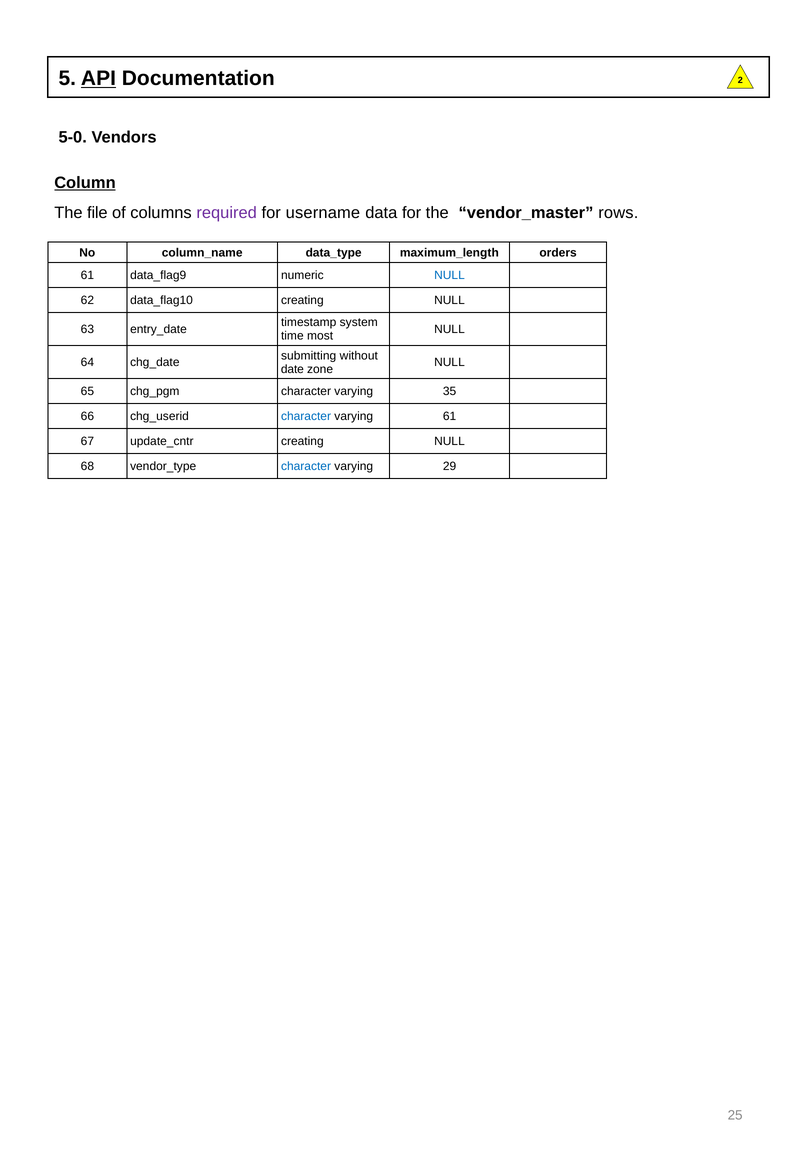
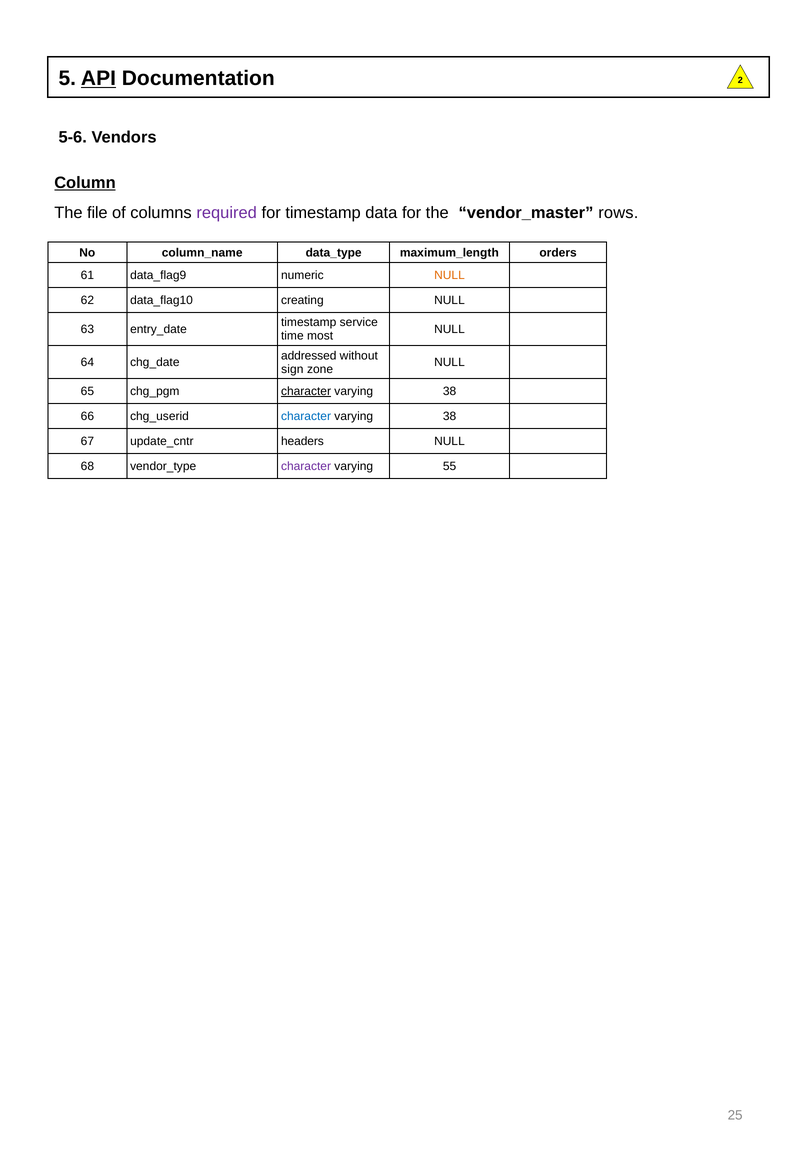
5-0: 5-0 -> 5-6 (73, 137)
for username: username -> timestamp (323, 213)
NULL colour: blue -> orange (449, 275)
system: system -> service (359, 322)
submitting: submitting -> addressed (309, 355)
date: date -> sign (292, 369)
character underline: none -> present (306, 391)
35: 35 -> 38 (450, 391)
61: 61 -> 38 (450, 416)
creating: creating -> headers (302, 441)
character colour: blue -> purple (306, 466)
29: 29 -> 55 (450, 466)
